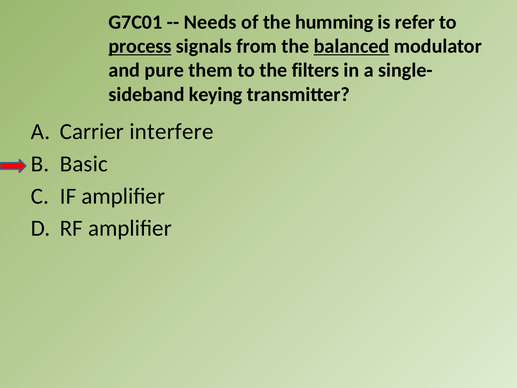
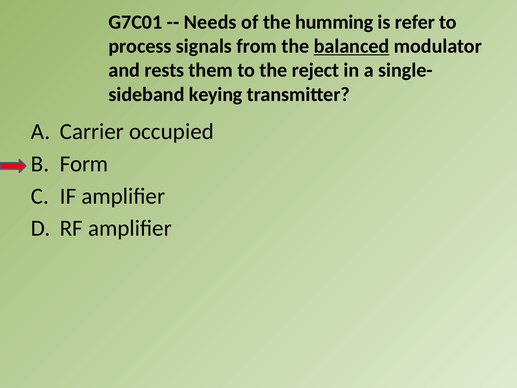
process underline: present -> none (140, 46)
pure: pure -> rests (164, 70)
filters: filters -> reject (315, 70)
interfere: interfere -> occupied (172, 132)
Basic: Basic -> Form (84, 164)
